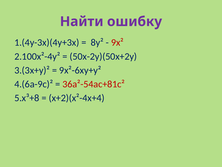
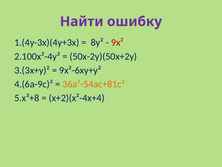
36a²-54ac+81c² colour: red -> orange (94, 84)
